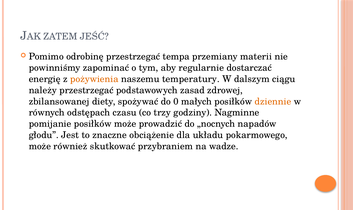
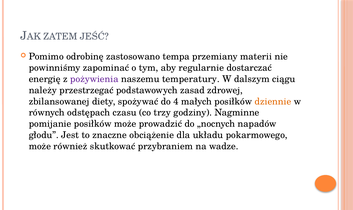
odrobinę przestrzegać: przestrzegać -> zastosowano (133, 57)
pożywienia colour: orange -> purple (94, 79)
0: 0 -> 4 (176, 101)
